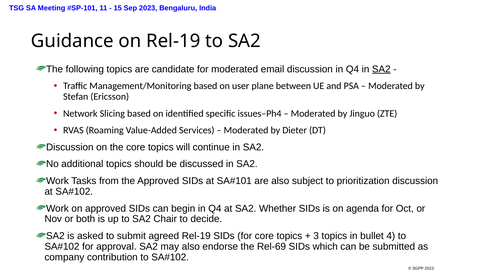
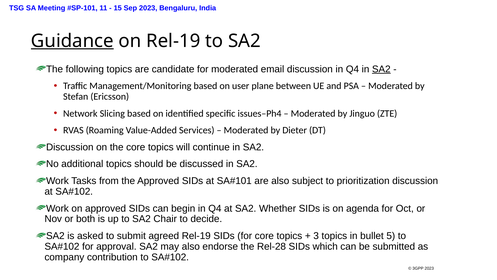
Guidance underline: none -> present (72, 41)
4: 4 -> 5 (391, 236)
Rel-69: Rel-69 -> Rel-28 (271, 246)
